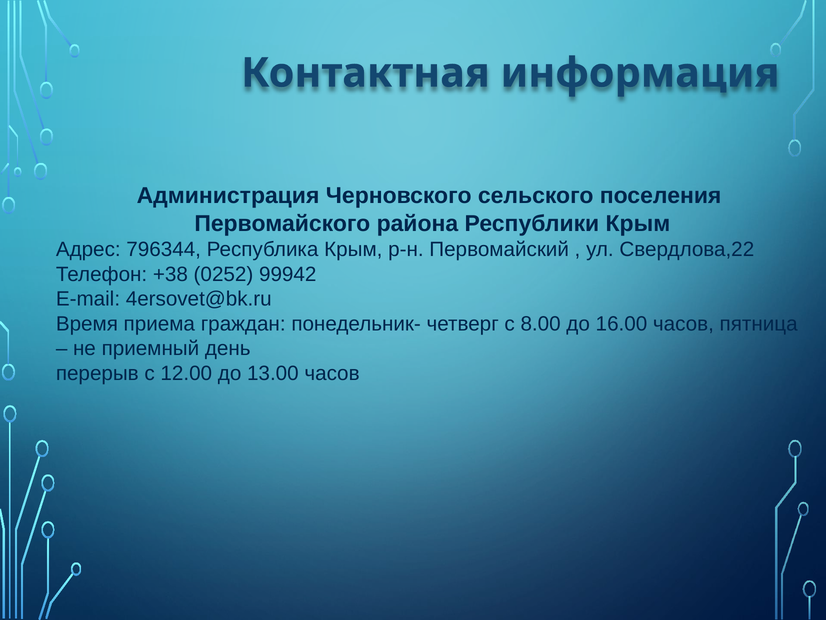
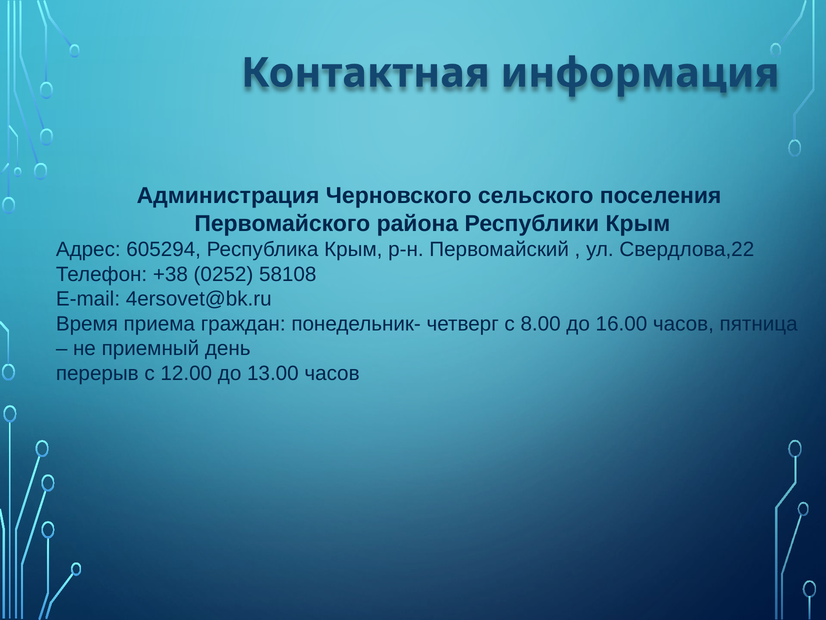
796344: 796344 -> 605294 (164, 249)
99942: 99942 -> 58108 (288, 274)
